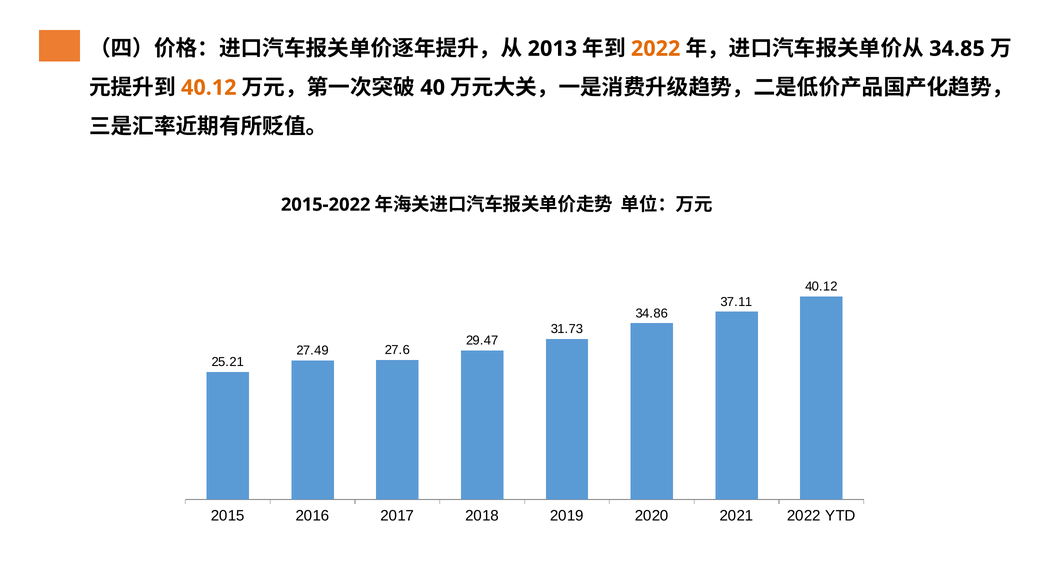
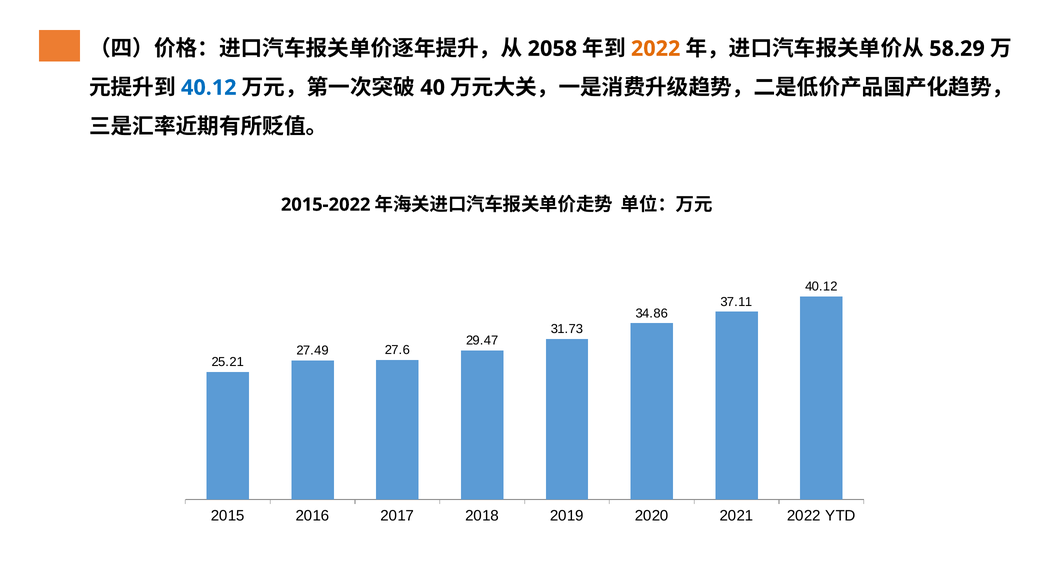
2013: 2013 -> 2058 (552, 49)
34.85: 34.85 -> 58.29 (957, 49)
40.12 colour: orange -> blue (209, 88)
